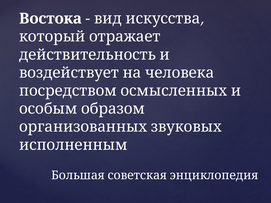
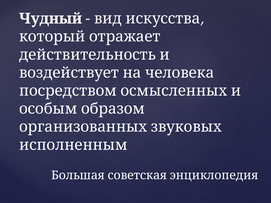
Востока: Востока -> Чудный (51, 19)
